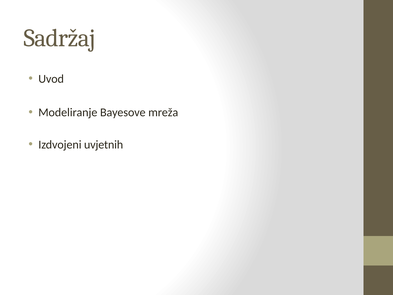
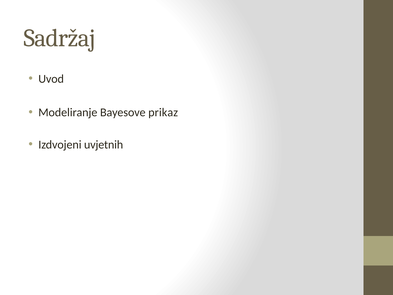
mreža: mreža -> prikaz (163, 112)
